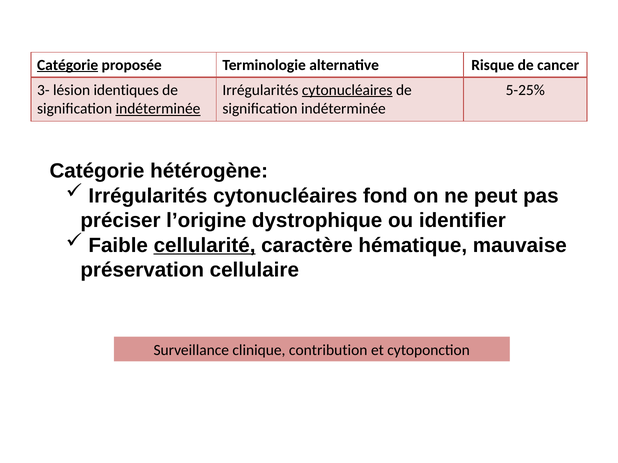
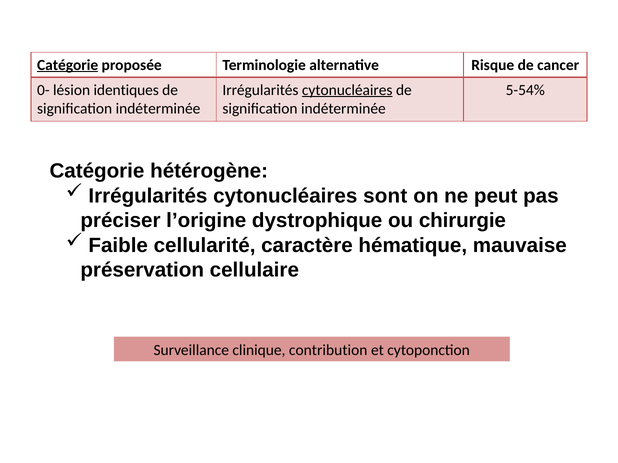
3-: 3- -> 0- (43, 90)
5-25%: 5-25% -> 5-54% (525, 90)
indéterminée underline: present -> none (158, 109)
fond: fond -> sont (385, 196)
identifier: identifier -> chirurgie (462, 221)
cellularité underline: present -> none (205, 245)
